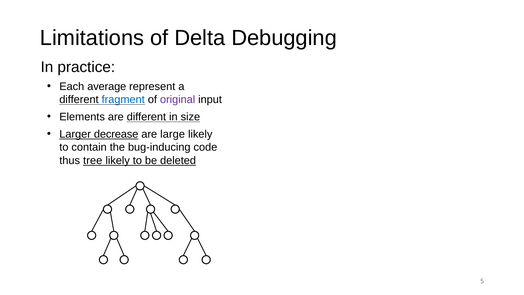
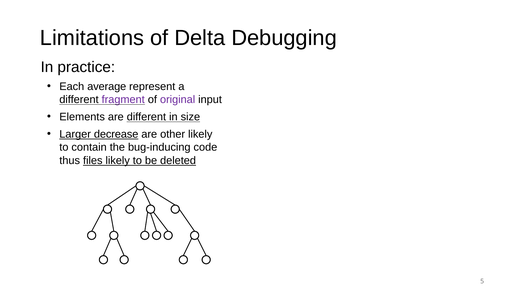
fragment colour: blue -> purple (123, 100)
large: large -> other (173, 134)
tree: tree -> files (93, 160)
